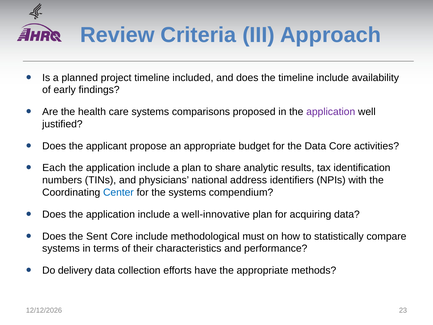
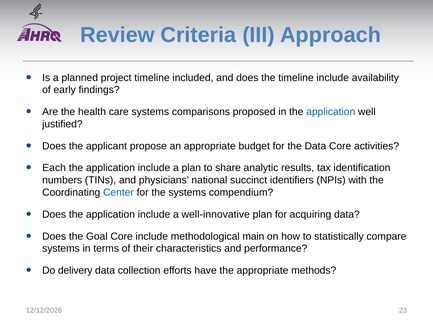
application colour: purple -> blue (331, 112)
address: address -> succinct (249, 180)
Sent: Sent -> Goal (97, 236)
must: must -> main (253, 236)
